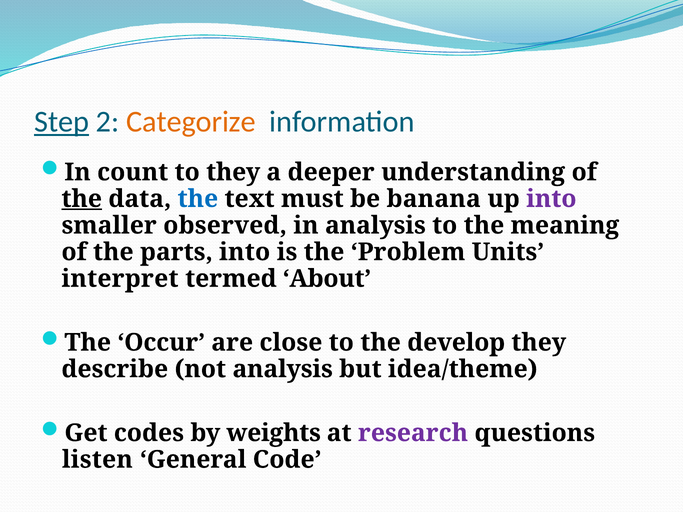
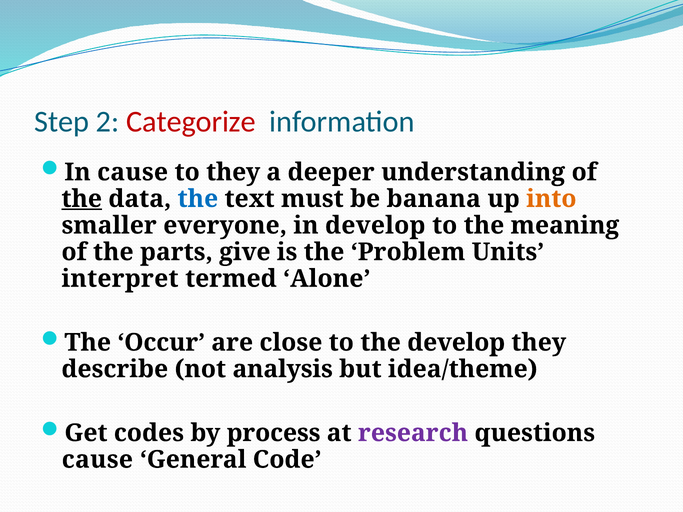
Step underline: present -> none (62, 122)
Categorize colour: orange -> red (191, 122)
In count: count -> cause (133, 172)
into colour: purple -> orange (551, 199)
observed: observed -> everyone (225, 226)
in analysis: analysis -> develop (375, 226)
parts into: into -> give (245, 252)
About: About -> Alone (327, 279)
weights: weights -> process (274, 433)
listen: listen -> cause (97, 460)
